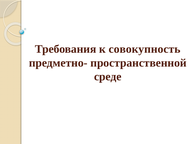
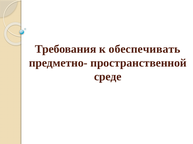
совокупность: совокупность -> обеспечивать (145, 49)
